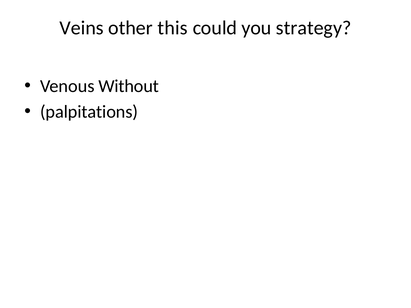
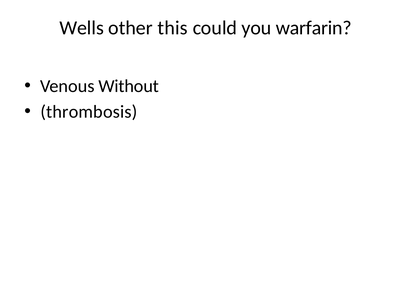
Veins: Veins -> Wells (82, 28)
strategy: strategy -> warfarin (314, 28)
palpitations: palpitations -> thrombosis (89, 112)
